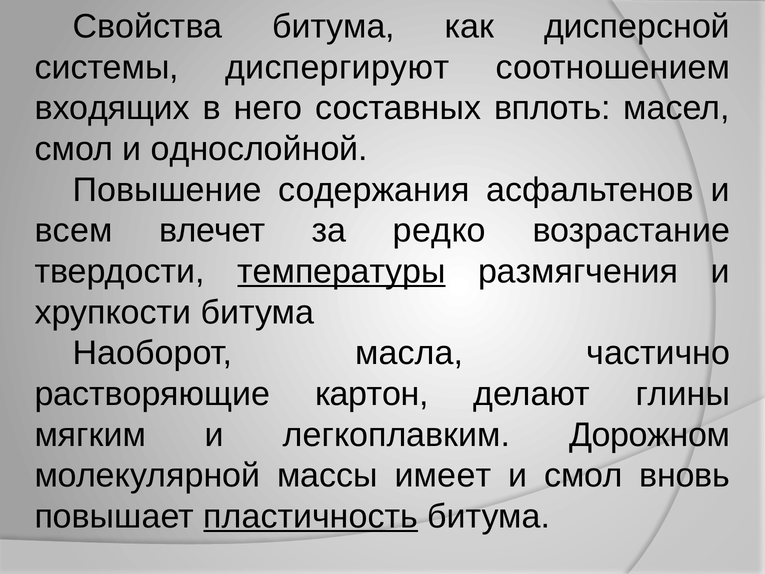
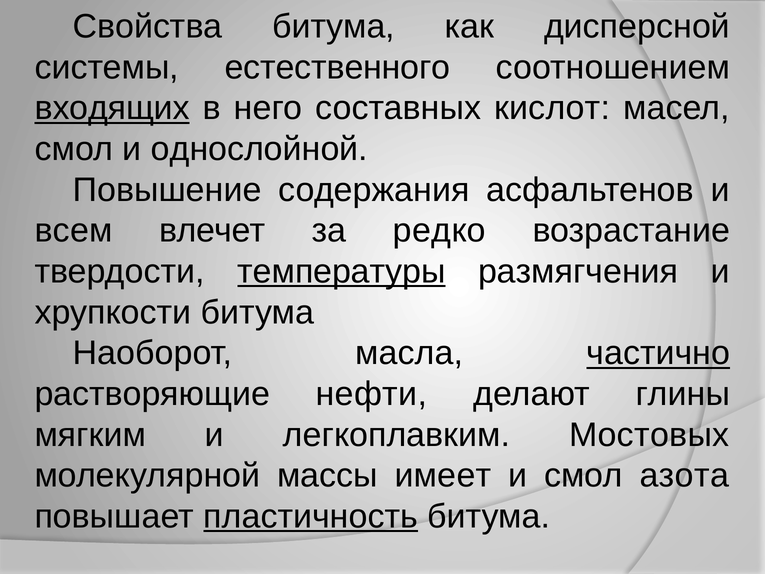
диспергируют: диспергируют -> естественного (337, 67)
входящих underline: none -> present (112, 108)
вплоть: вплоть -> кислот (552, 108)
частично underline: none -> present (658, 353)
картон: картон -> нефти (371, 394)
Дорожном: Дорожном -> Мостовых (649, 435)
вновь: вновь -> азота (684, 475)
